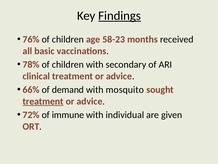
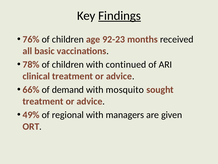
58-23: 58-23 -> 92-23 (114, 39)
secondary: secondary -> continued (126, 64)
treatment underline: present -> none (43, 101)
72%: 72% -> 49% (31, 114)
immune: immune -> regional (68, 114)
individual: individual -> managers (125, 114)
